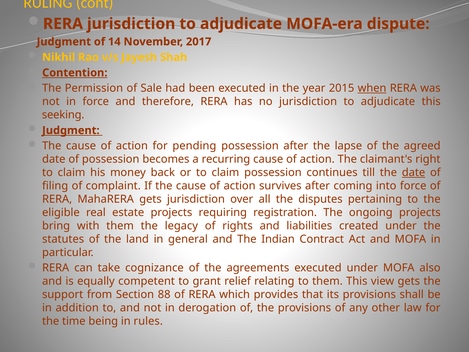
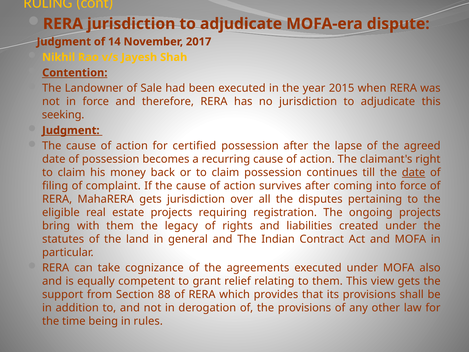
Permission: Permission -> Landowner (94, 88)
when underline: present -> none (372, 88)
pending: pending -> certified (194, 146)
